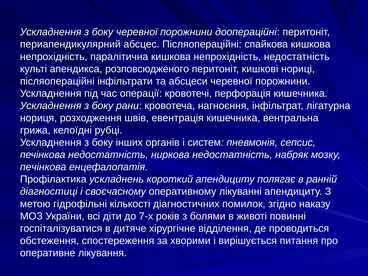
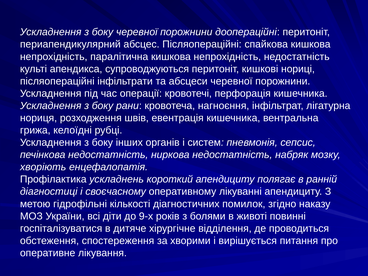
розповсюдженого: розповсюдженого -> супроводжуються (147, 69)
печінкова: печінкова -> хворіють (43, 167)
7-х: 7-х -> 9-х (146, 216)
